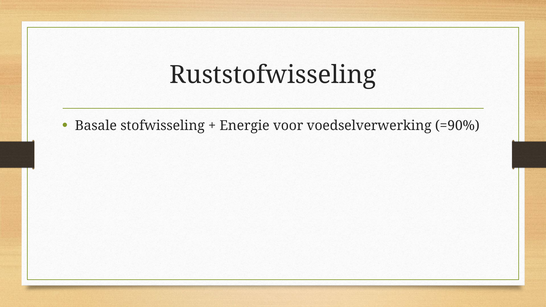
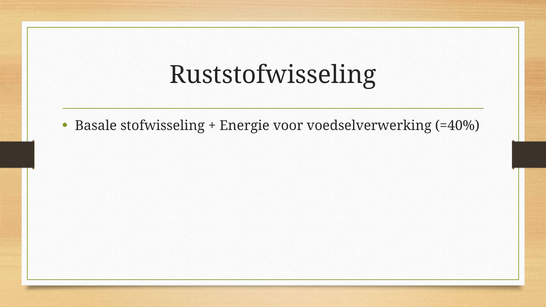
=90%: =90% -> =40% (457, 126)
